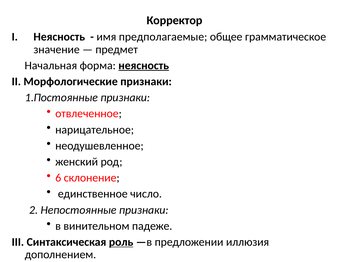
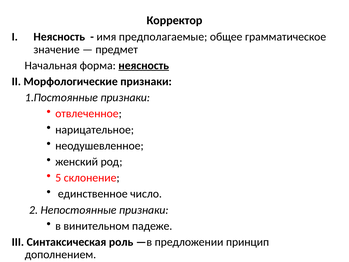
6: 6 -> 5 (58, 178)
роль underline: present -> none (121, 242)
иллюзия: иллюзия -> принцип (248, 242)
